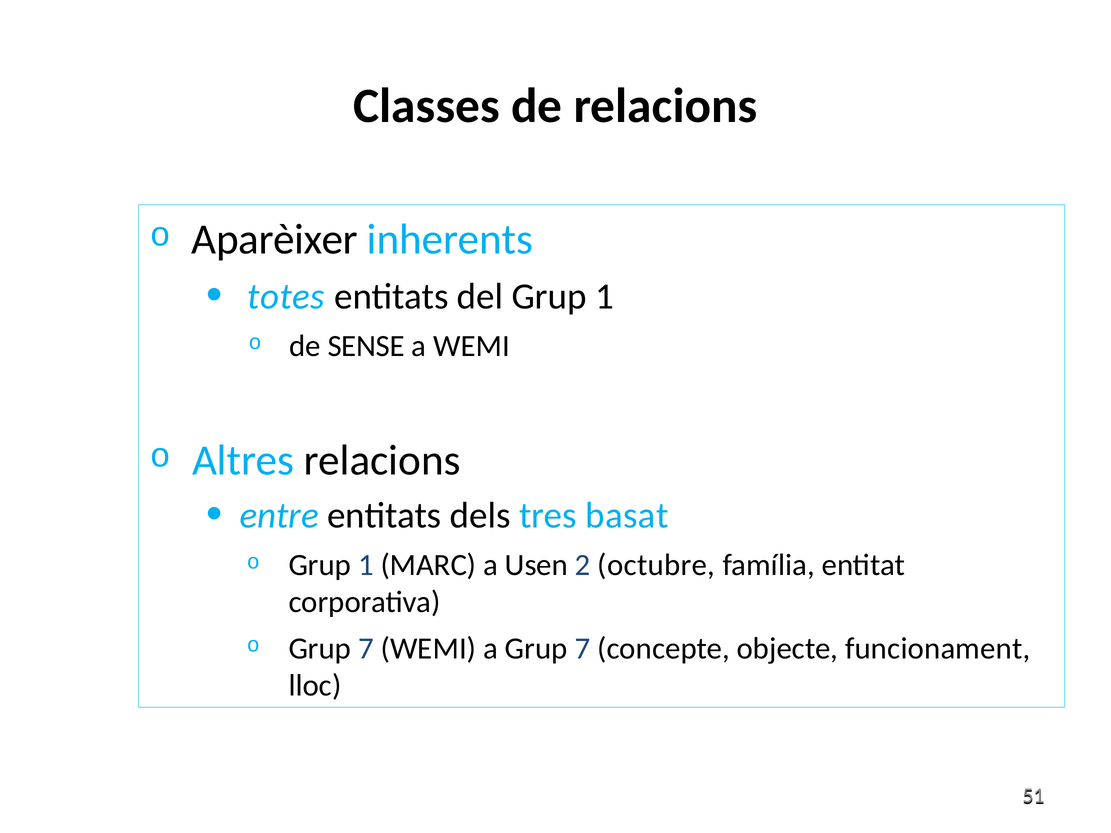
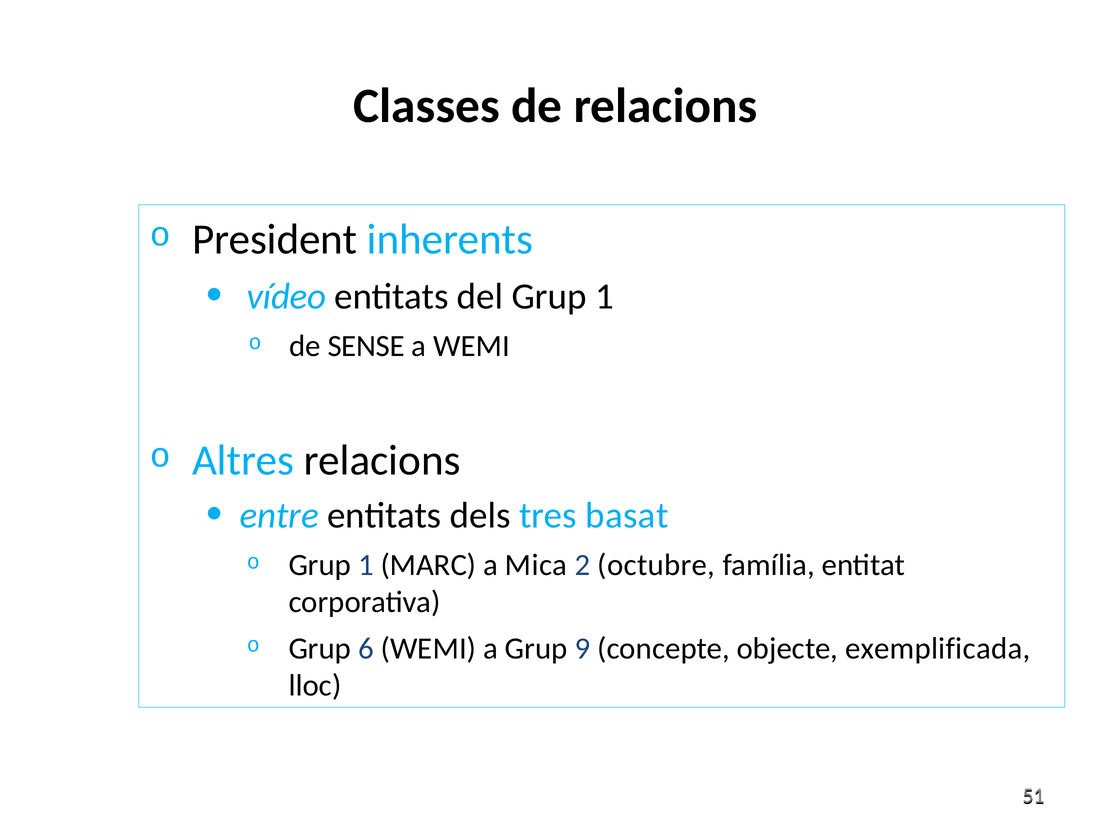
Aparèixer: Aparèixer -> President (275, 239)
totes: totes -> vídeo (286, 296)
Usen: Usen -> Mica (536, 565)
7: 7 -> 6 (366, 649)
a Grup 7: 7 -> 9 (583, 649)
funcionament: funcionament -> exemplificada (938, 649)
